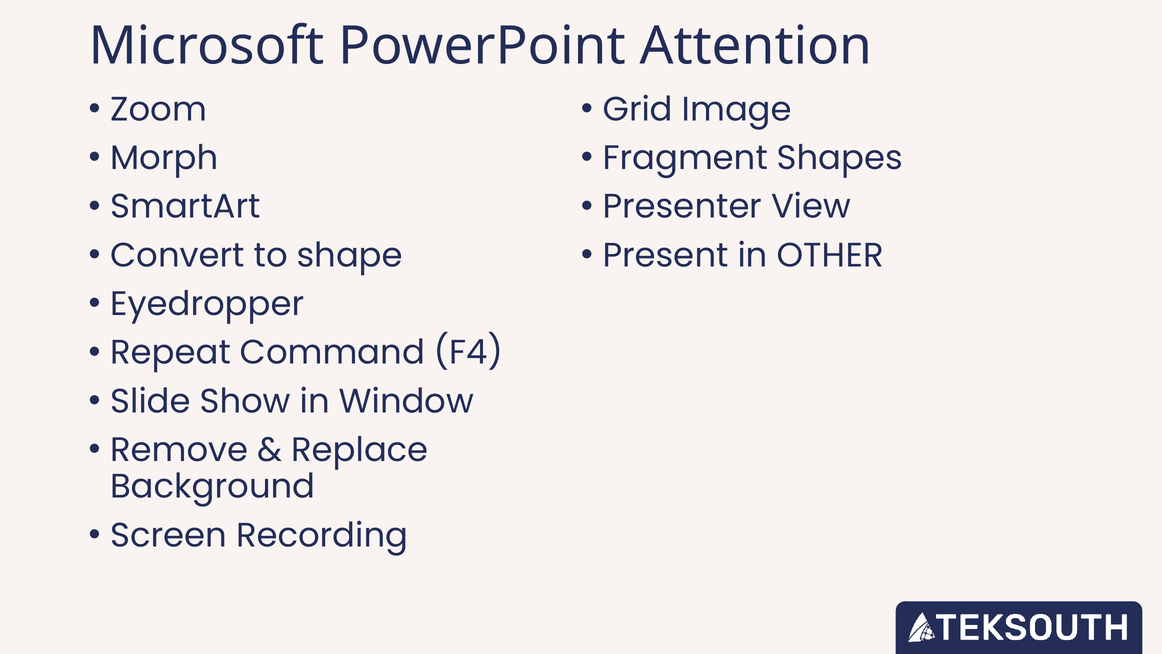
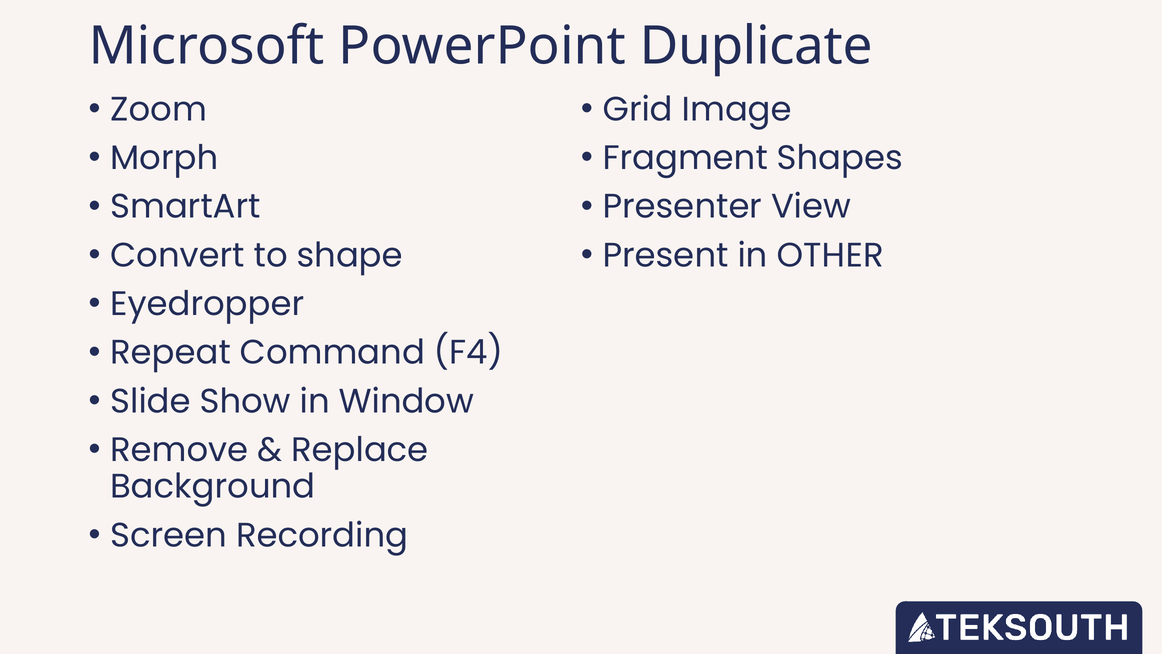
Attention: Attention -> Duplicate (756, 46)
